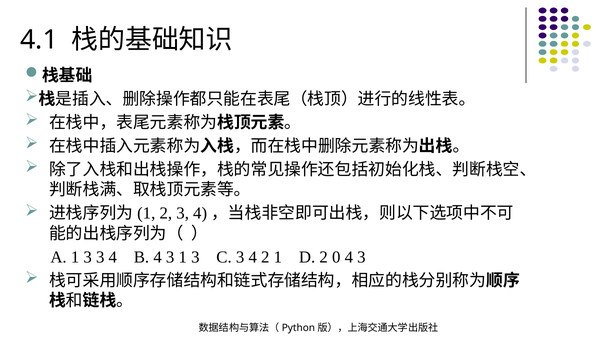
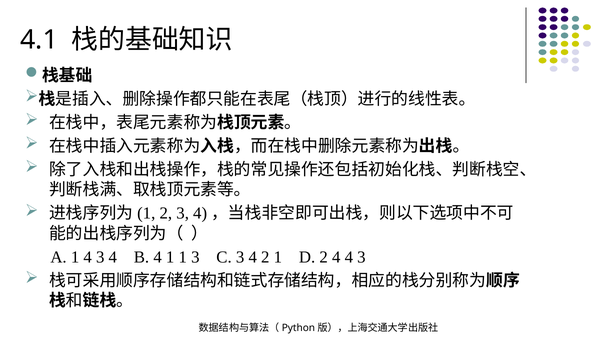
A 1 3: 3 -> 4 (88, 257)
B 4 3: 3 -> 1 (170, 257)
2 0: 0 -> 4 (336, 257)
